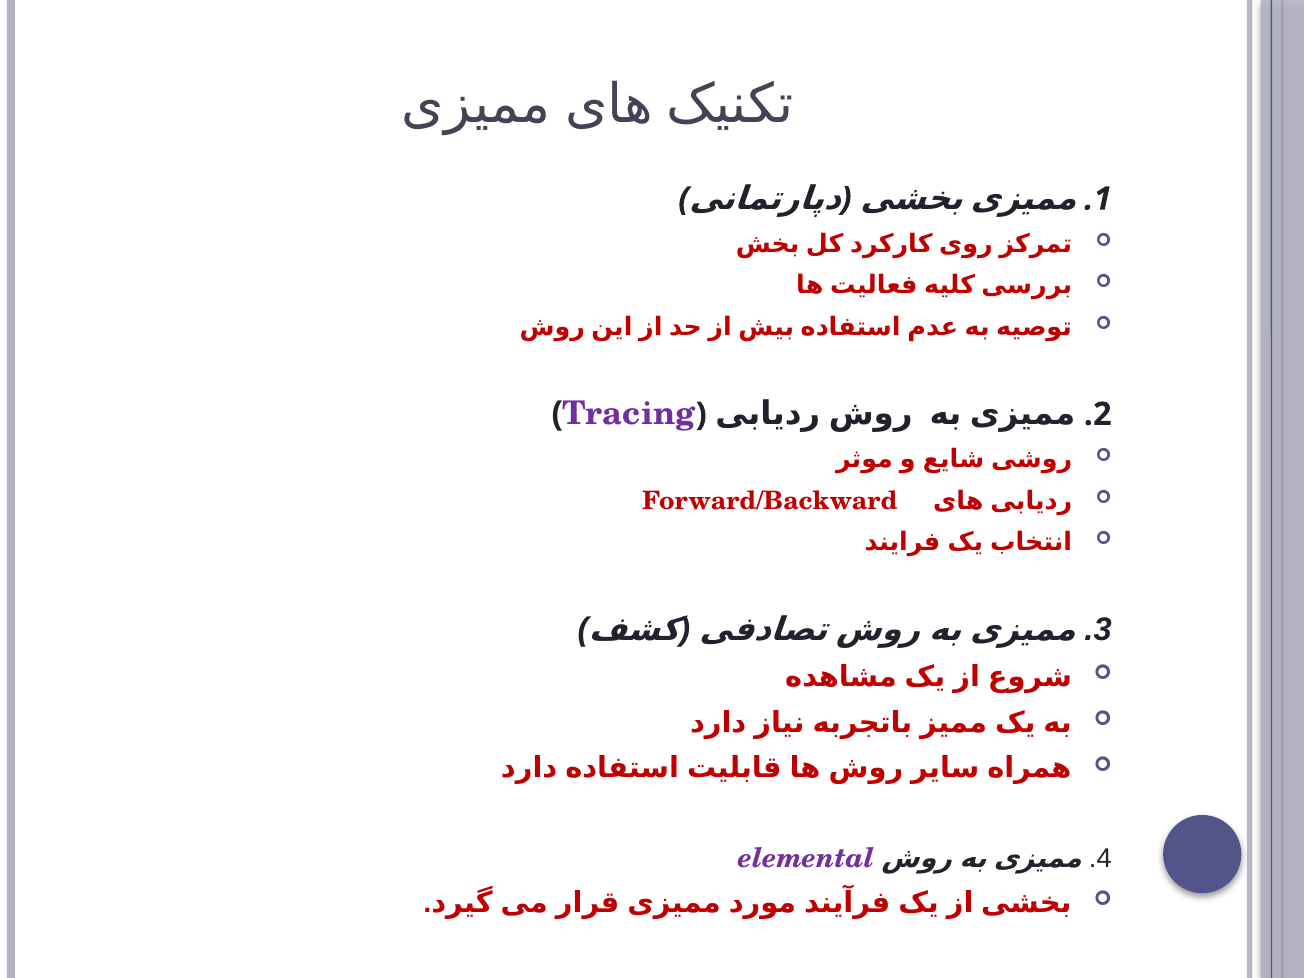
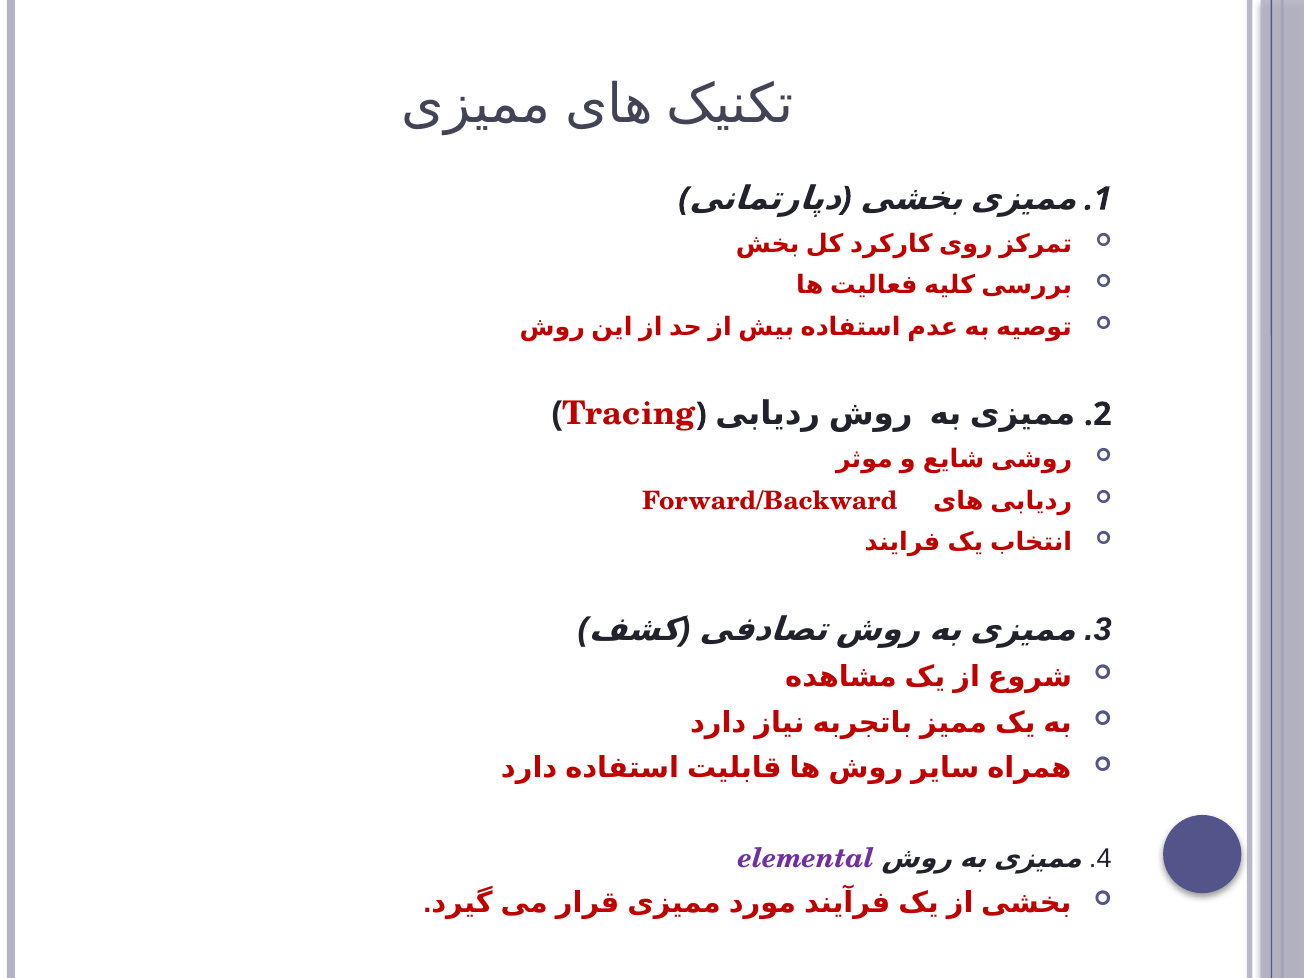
Tracing colour: purple -> red (629, 414)
